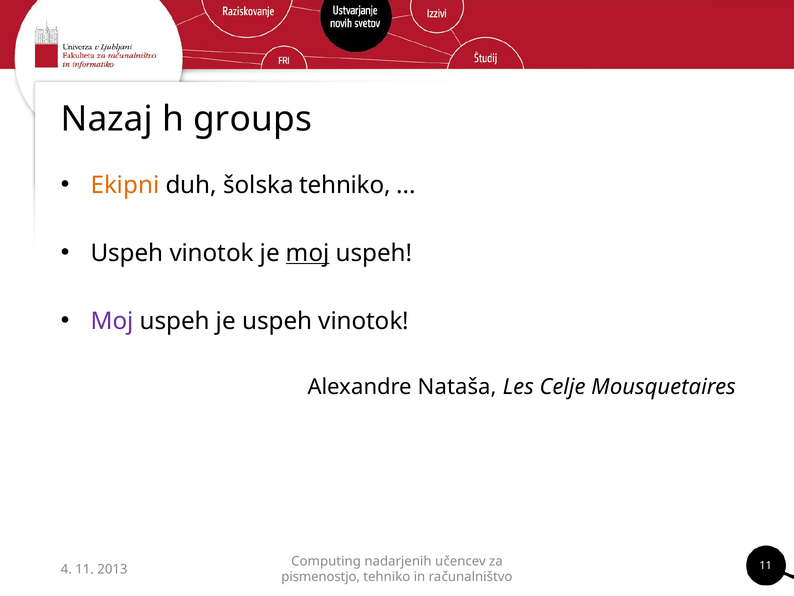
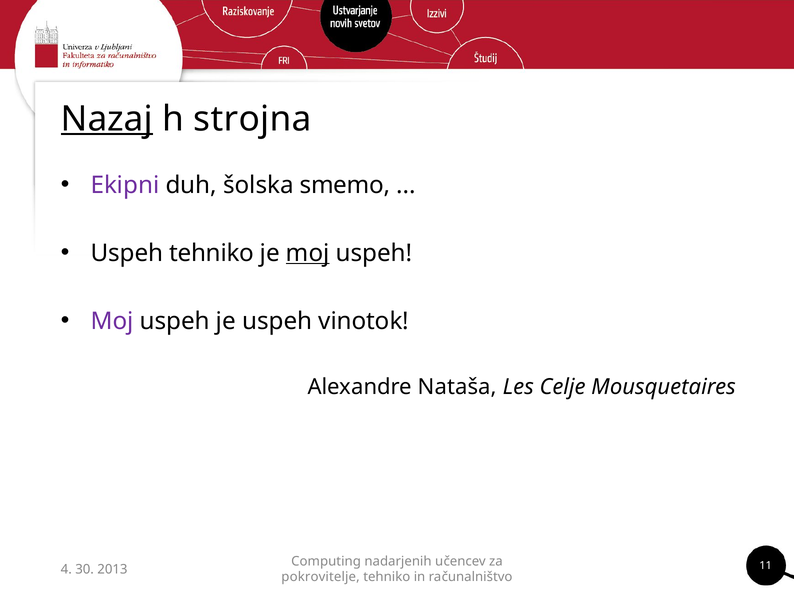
Nazaj underline: none -> present (107, 119)
groups: groups -> strojna (253, 119)
Ekipni colour: orange -> purple (125, 185)
šolska tehniko: tehniko -> smemo (345, 185)
vinotok: vinotok -> tehniko (212, 253)
4 11: 11 -> 30 (85, 569)
pismenostjo: pismenostjo -> pokrovitelje (321, 577)
